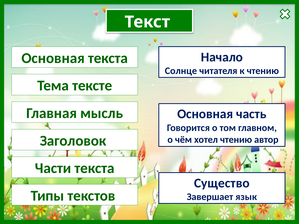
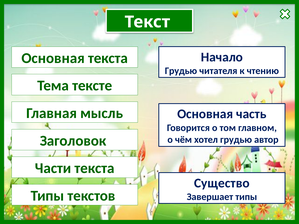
Солнце: Солнце -> Грудью (181, 71)
хотел чтению: чтению -> грудью (236, 140)
Завершает язык: язык -> типы (246, 197)
